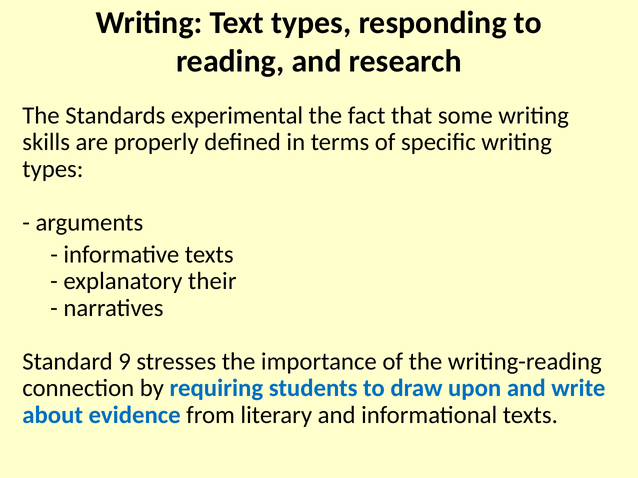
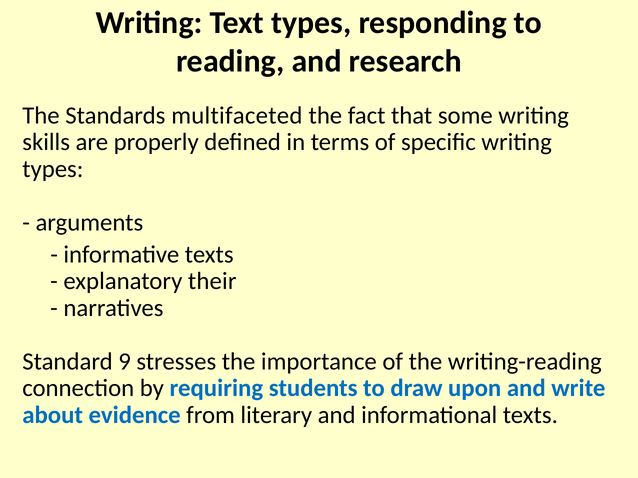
experimental: experimental -> multifaceted (237, 116)
